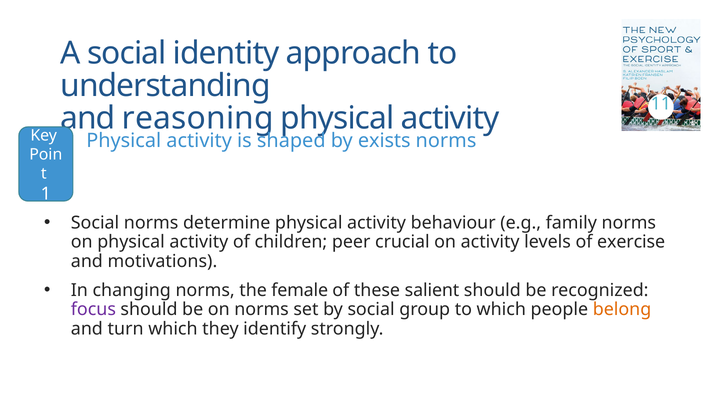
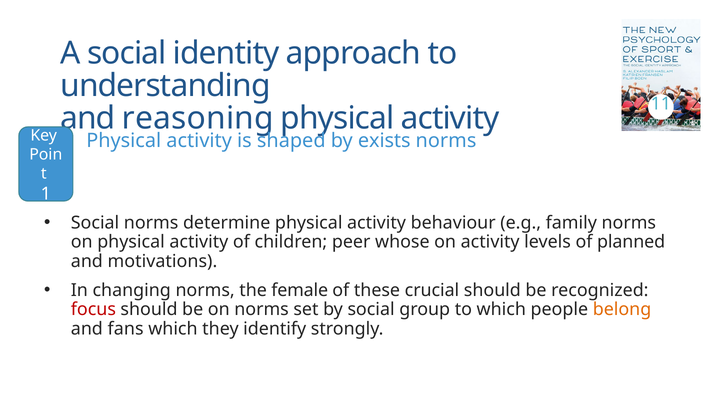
crucial: crucial -> whose (402, 242)
exercise: exercise -> planned (631, 242)
salient: salient -> crucial (432, 290)
focus colour: purple -> red (93, 310)
turn: turn -> fans (126, 329)
